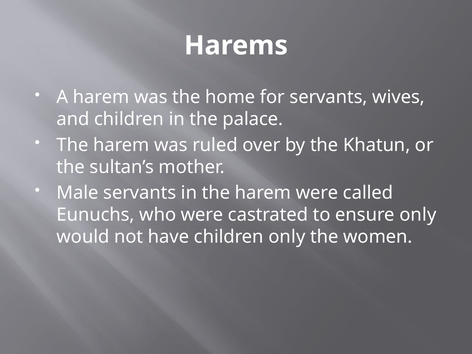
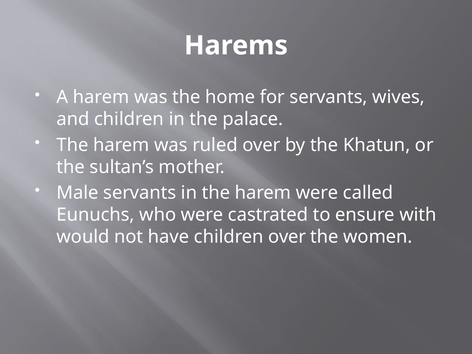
ensure only: only -> with (418, 215)
children only: only -> over (287, 237)
